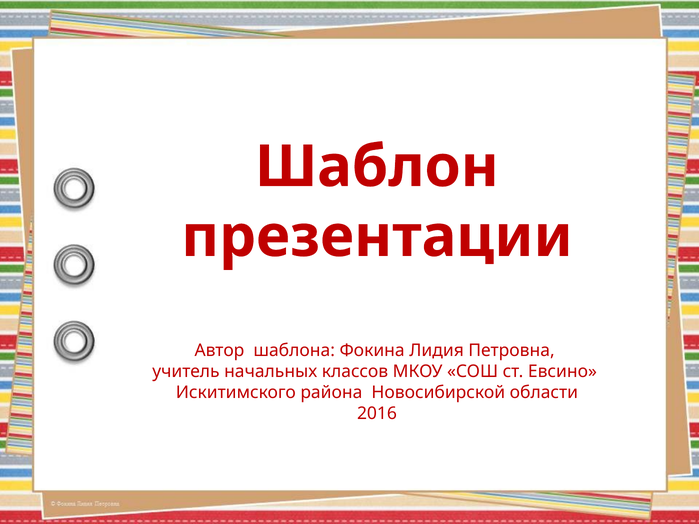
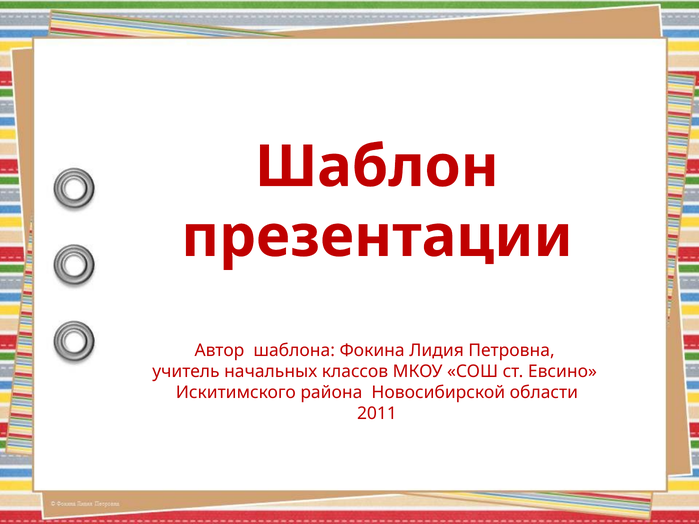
2016: 2016 -> 2011 (377, 414)
